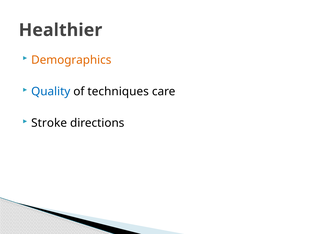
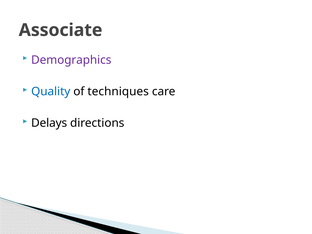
Healthier: Healthier -> Associate (61, 30)
Demographics colour: orange -> purple (71, 60)
Stroke: Stroke -> Delays (49, 123)
